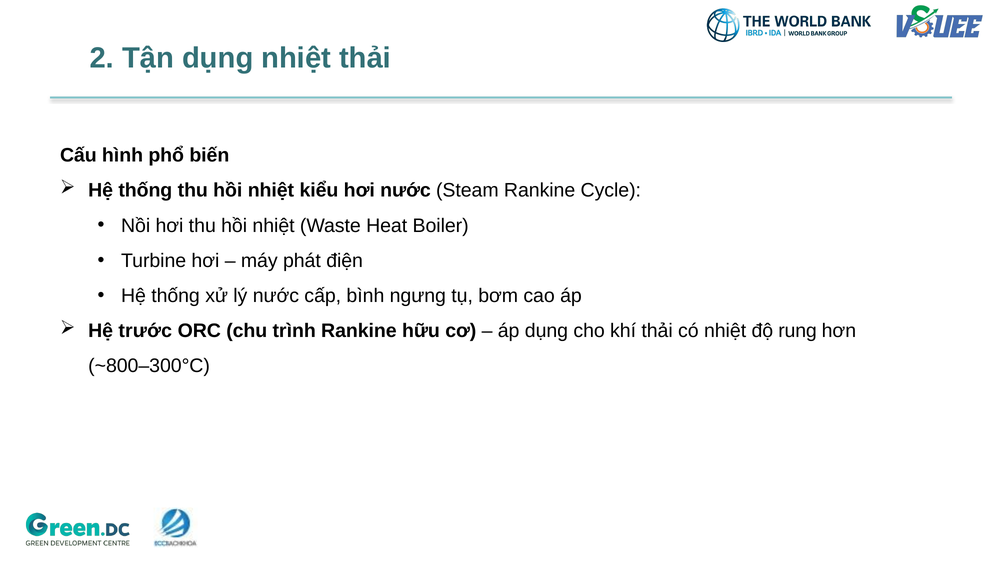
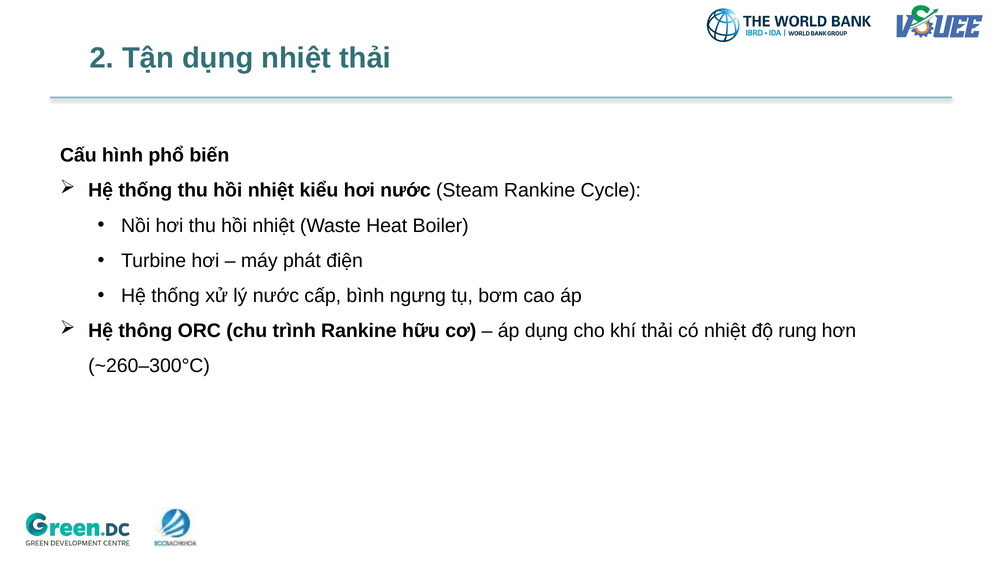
trước: trước -> thông (145, 331)
~800–300°C: ~800–300°C -> ~260–300°C (149, 366)
